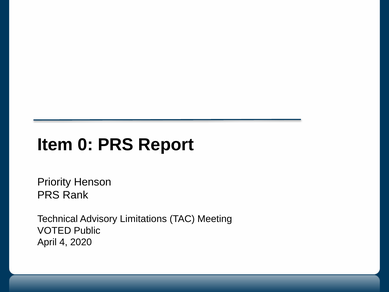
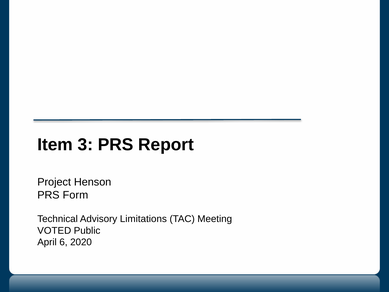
0: 0 -> 3 (85, 145)
Priority: Priority -> Project (54, 182)
Rank: Rank -> Form (75, 195)
4: 4 -> 6 (63, 242)
